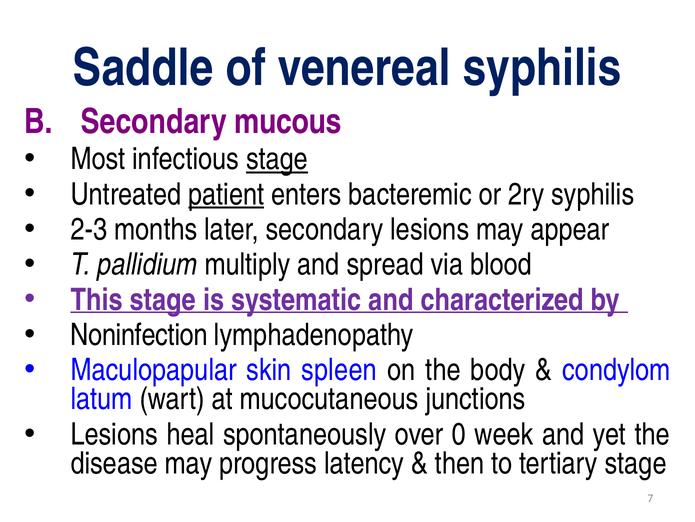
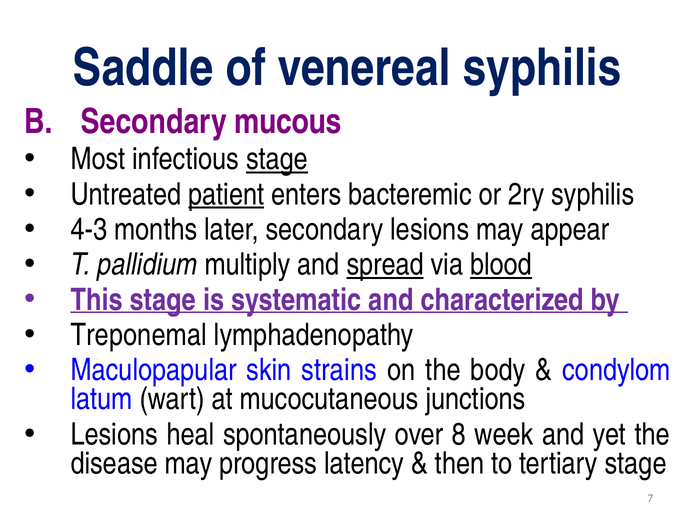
2-3: 2-3 -> 4-3 (89, 229)
spread underline: none -> present (385, 264)
blood underline: none -> present (501, 264)
Noninfection: Noninfection -> Treponemal (139, 335)
spleen: spleen -> strains (339, 370)
0: 0 -> 8 (459, 434)
